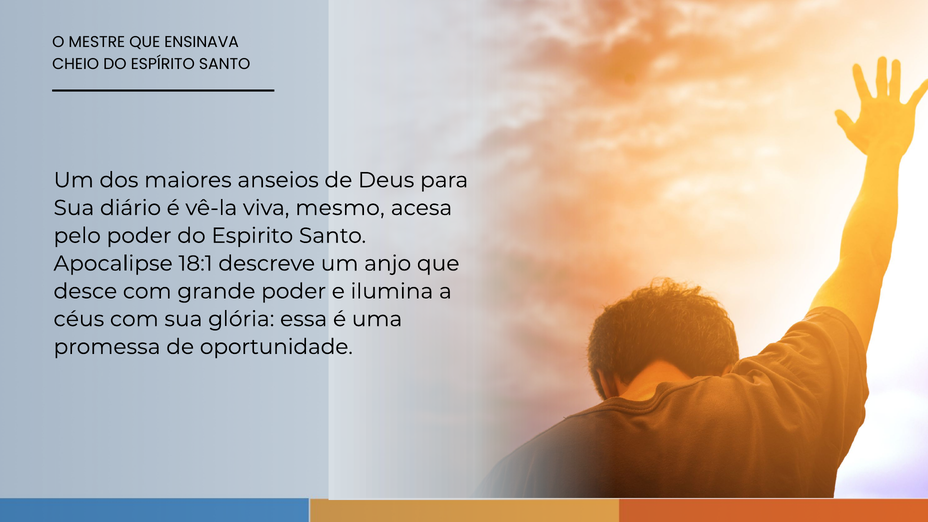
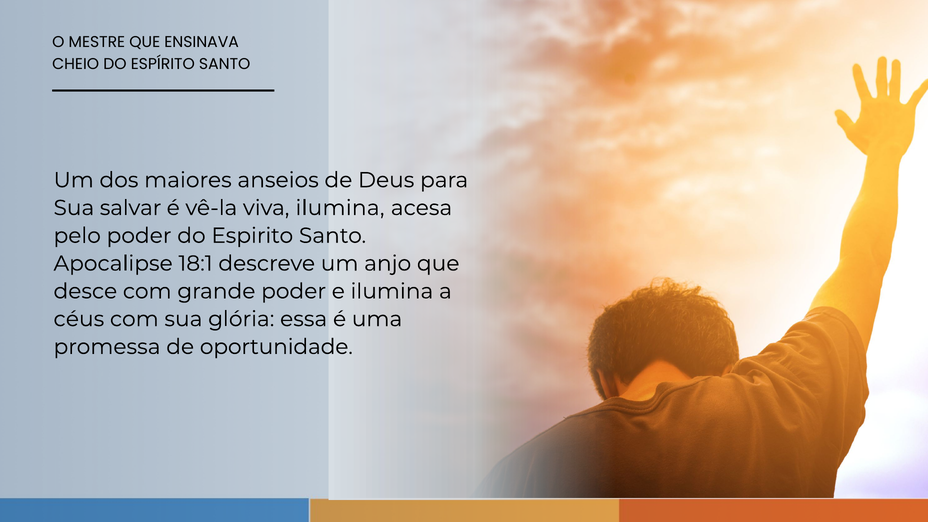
diário: diário -> salvar (131, 208)
viva mesmo: mesmo -> ilumina (340, 208)
